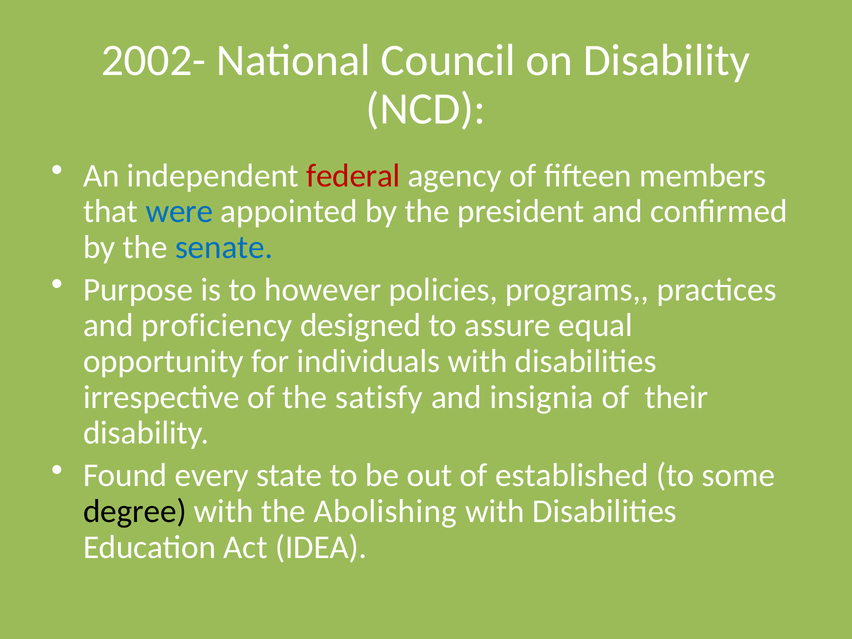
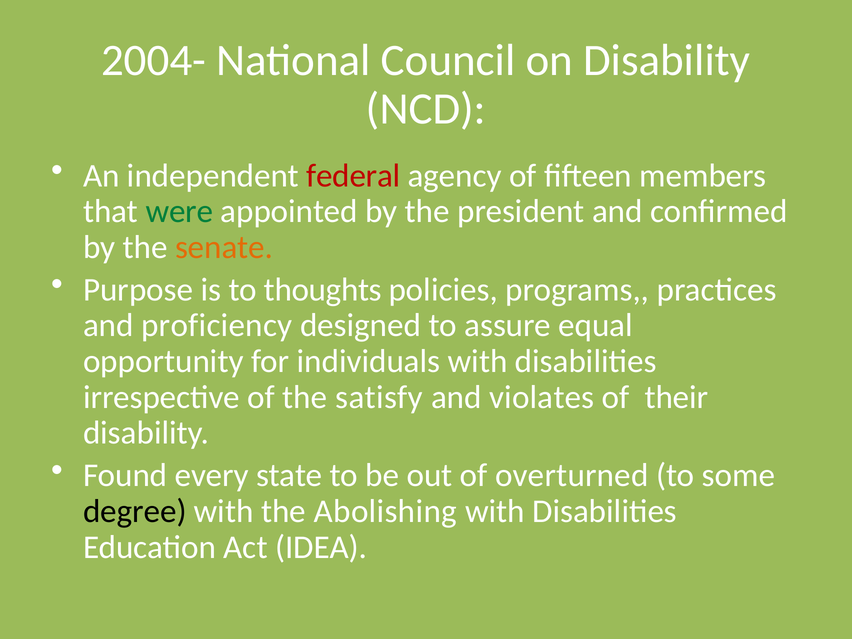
2002-: 2002- -> 2004- (154, 60)
were colour: blue -> green (179, 211)
senate colour: blue -> orange (224, 247)
however: however -> thoughts (323, 290)
insignia: insignia -> violates (542, 397)
established: established -> overturned (572, 476)
